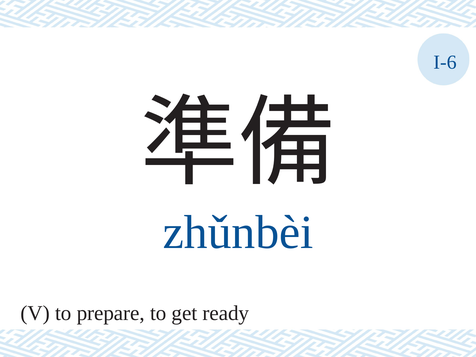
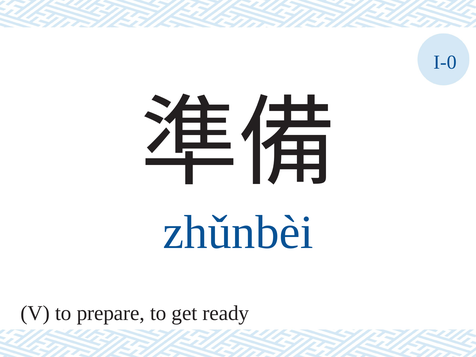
I-6: I-6 -> I-0 (445, 62)
